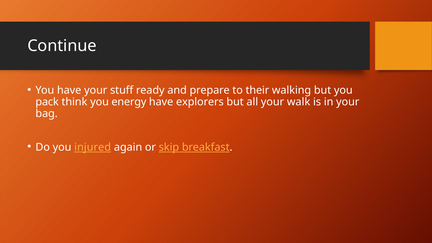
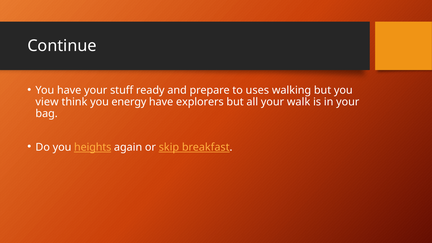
their: their -> uses (257, 90)
pack: pack -> view (47, 102)
injured: injured -> heights (93, 147)
